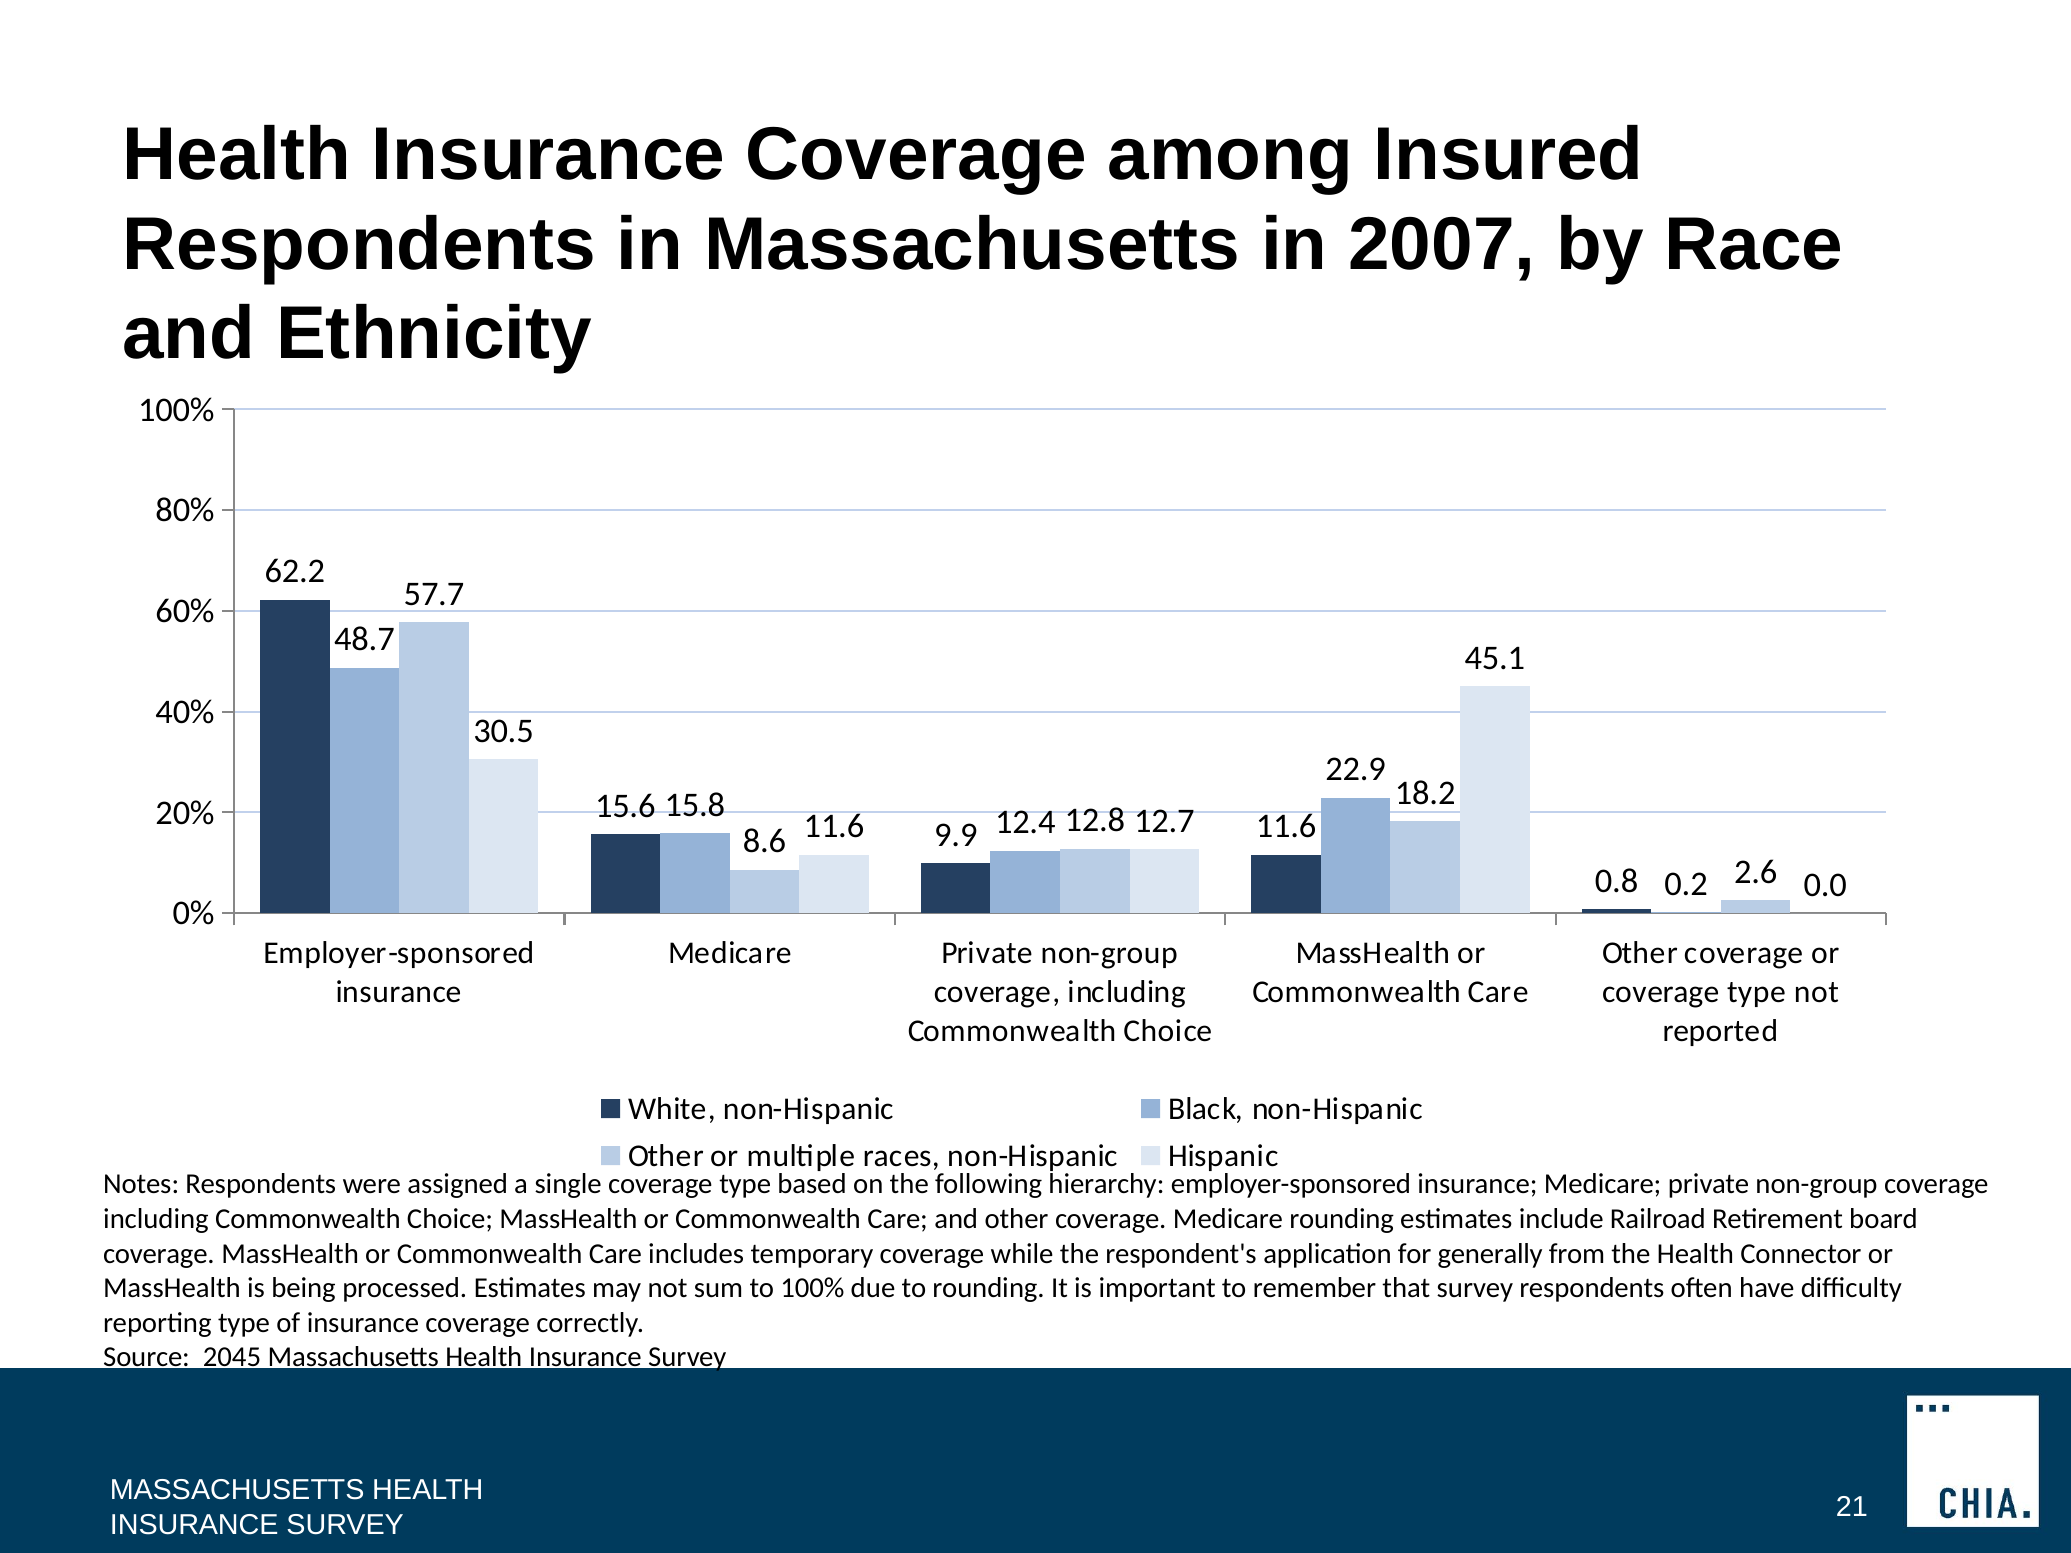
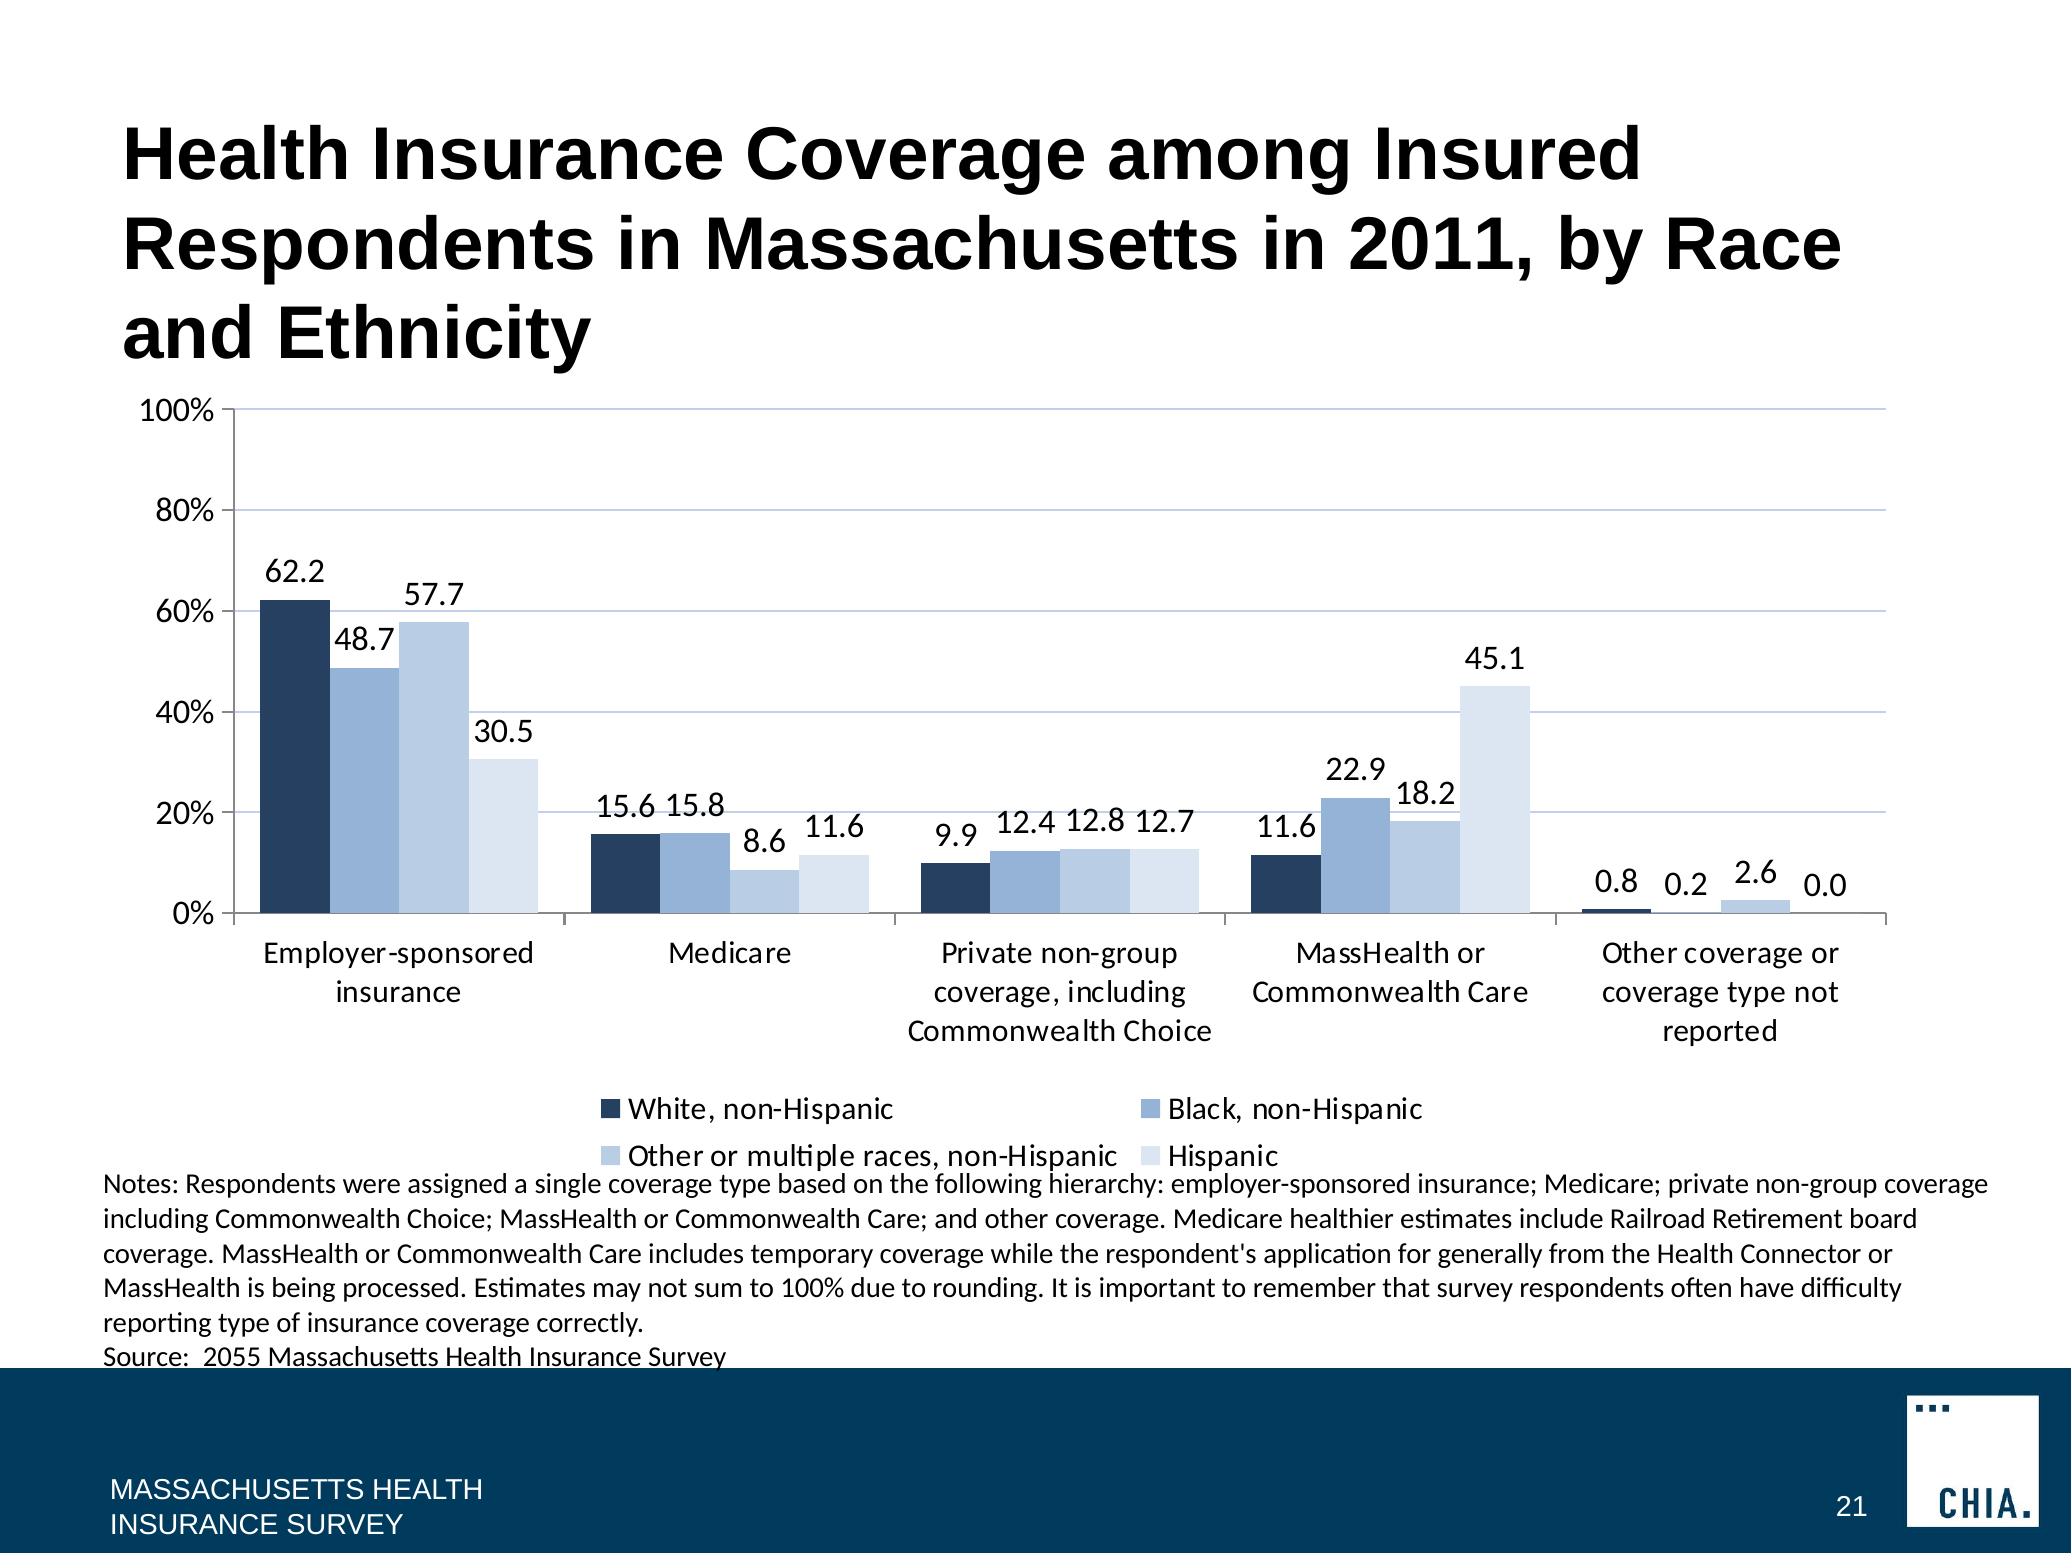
2007: 2007 -> 2011 (1442, 245)
Medicare rounding: rounding -> healthier (1342, 1219)
2045: 2045 -> 2055 (232, 1357)
